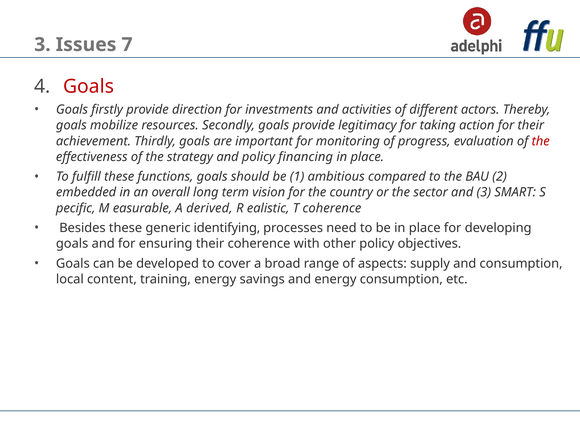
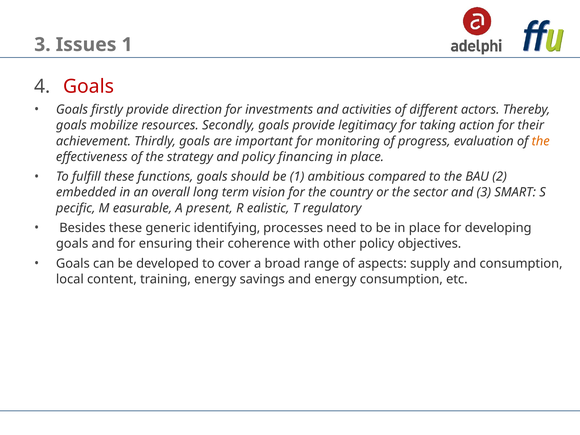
Issues 7: 7 -> 1 (127, 45)
the colour: red -> orange (541, 141)
derived: derived -> present (209, 208)
T coherence: coherence -> regulatory (332, 208)
